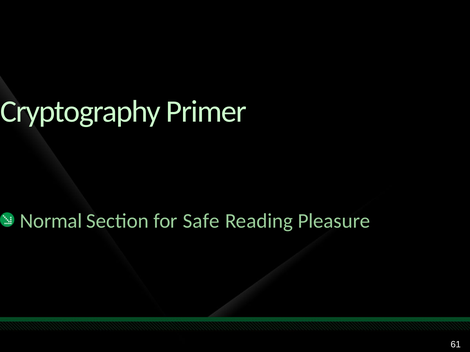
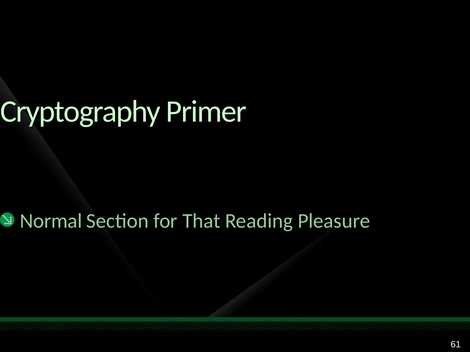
Safe: Safe -> That (201, 221)
